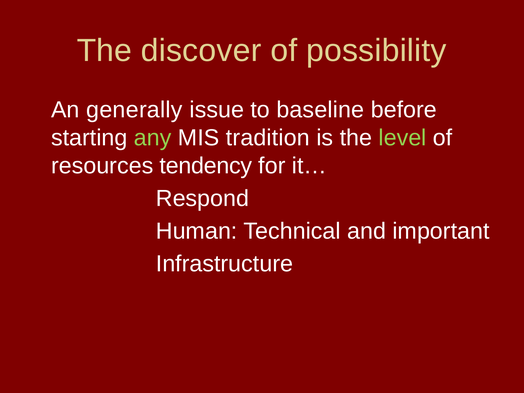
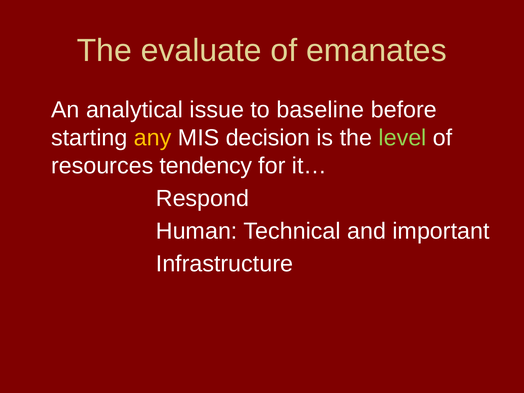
discover: discover -> evaluate (201, 51)
possibility: possibility -> emanates (376, 51)
generally: generally -> analytical (135, 110)
any colour: light green -> yellow (153, 138)
tradition: tradition -> decision (268, 138)
